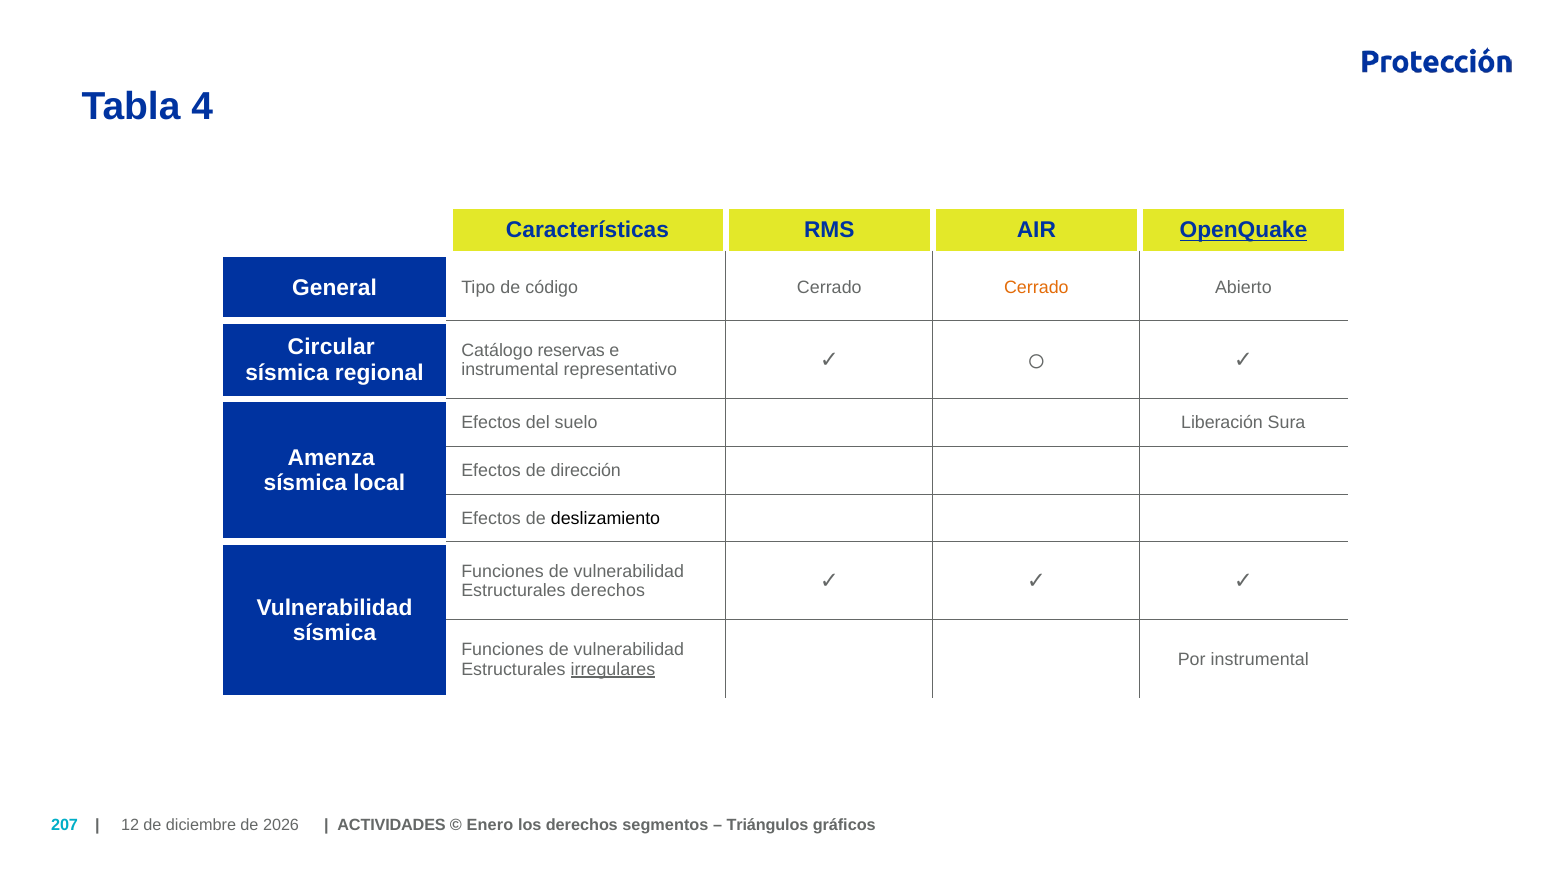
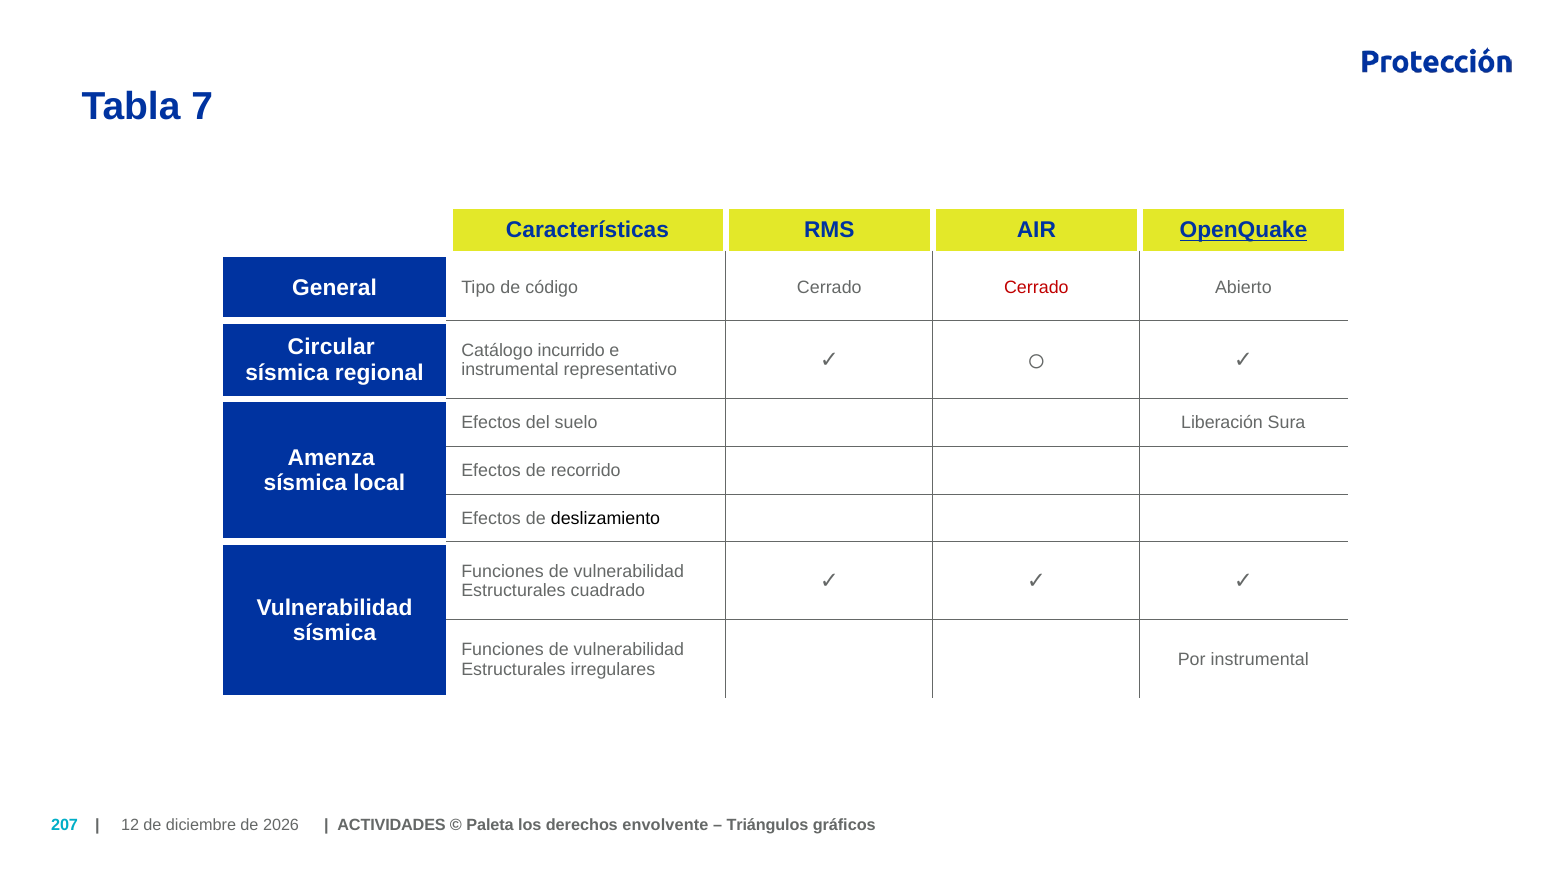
4: 4 -> 7 (202, 107)
Cerrado colour: orange -> red (1036, 287)
reservas: reservas -> incurrido (571, 350)
dirección: dirección -> recorrido (586, 470)
Estructurales derechos: derechos -> cuadrado (608, 591)
irregulares underline: present -> none (613, 669)
Enero: Enero -> Paleta (490, 825)
segmentos: segmentos -> envolvente (665, 825)
